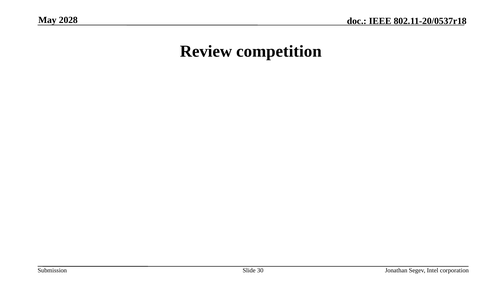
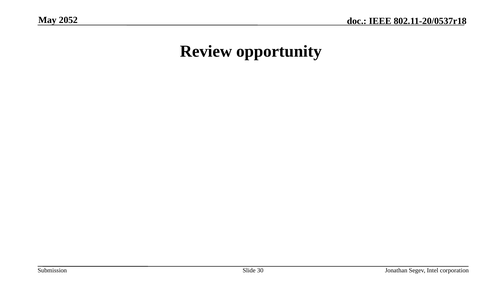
2028: 2028 -> 2052 (68, 20)
competition: competition -> opportunity (279, 51)
